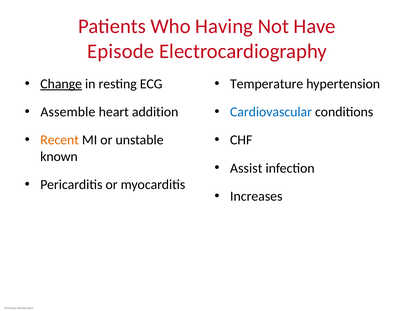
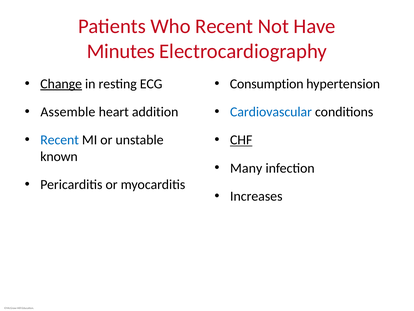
Who Having: Having -> Recent (224, 26)
Episode: Episode -> Minutes (121, 51)
Temperature: Temperature -> Consumption (267, 84)
Recent colour: orange -> blue (60, 140)
CHF underline: none -> present (241, 140)
Assist: Assist -> Many (246, 168)
